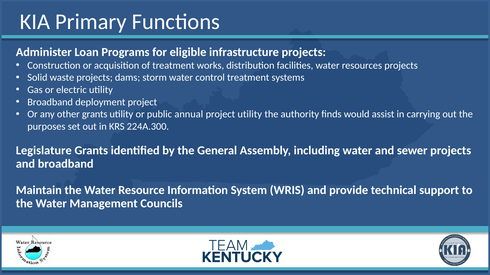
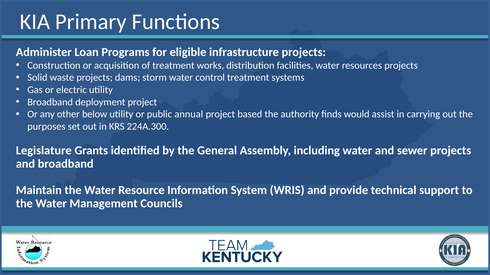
other grants: grants -> below (95, 114)
project utility: utility -> based (250, 114)
